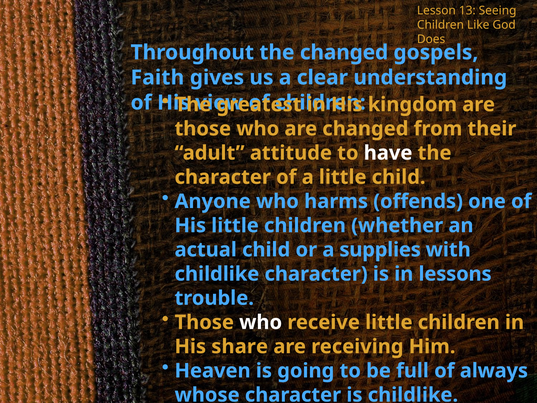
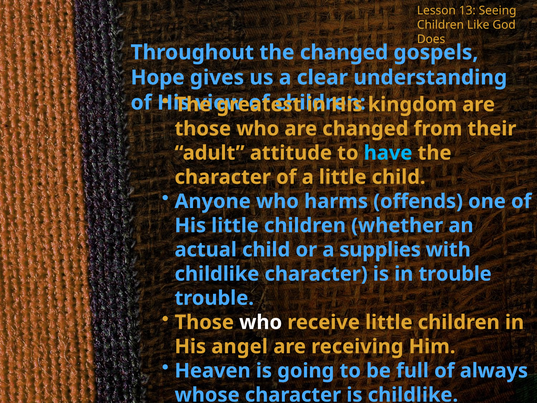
Faith: Faith -> Hope (158, 77)
have colour: white -> light blue (388, 153)
in lessons: lessons -> trouble (455, 274)
share: share -> angel (240, 346)
